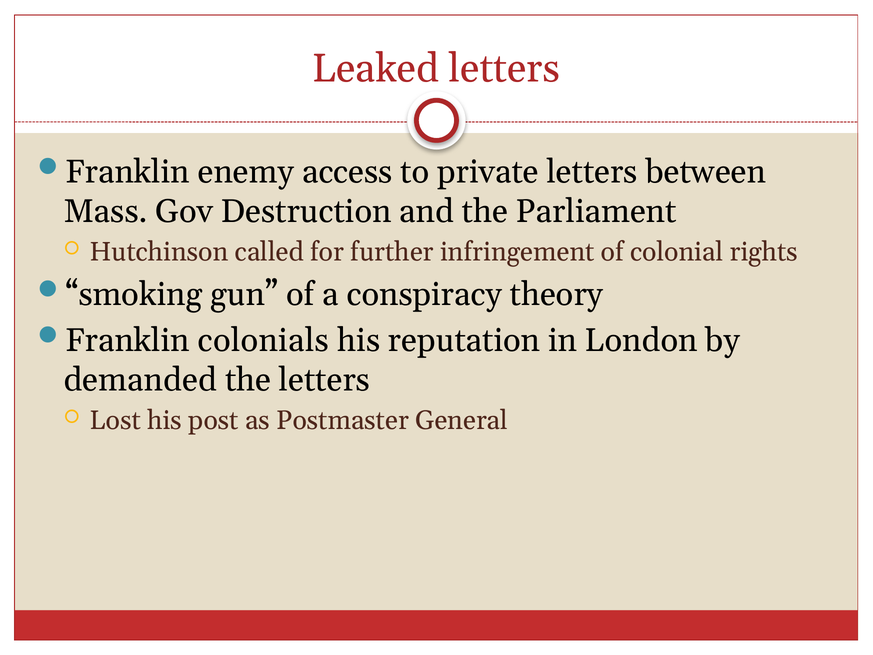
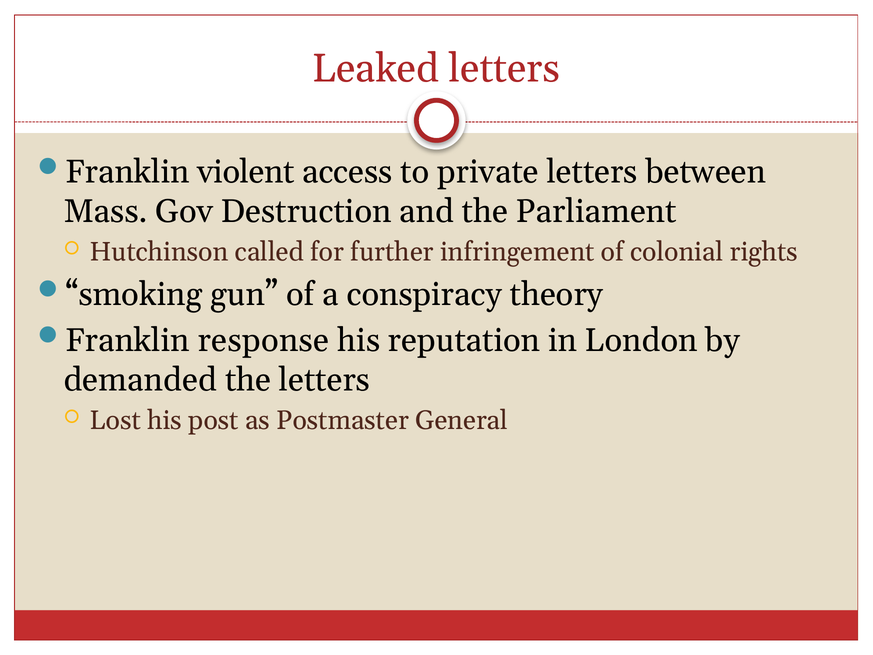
enemy: enemy -> violent (246, 172)
colonials: colonials -> response (263, 340)
